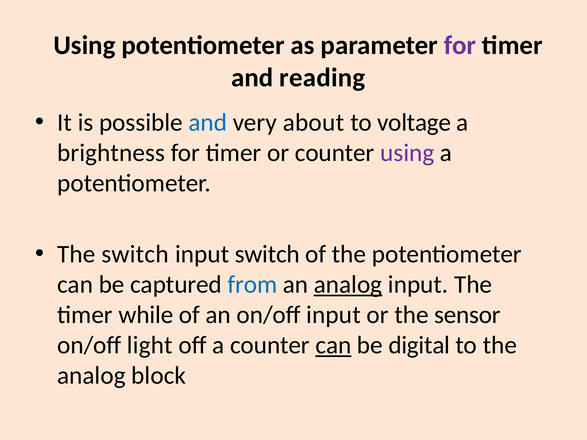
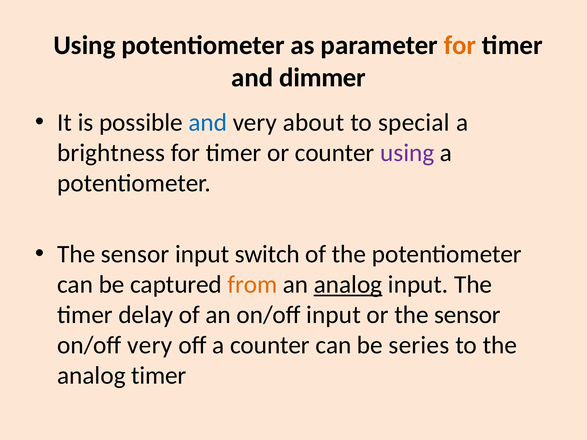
for colour: purple -> orange (460, 45)
reading: reading -> dimmer (323, 78)
voltage: voltage -> special (414, 123)
switch: switch -> sensor (135, 254)
from colour: blue -> orange (252, 285)
while: while -> delay (146, 315)
on/off light: light -> very (150, 345)
can underline: present -> none (333, 345)
digital: digital -> series (419, 345)
analog block: block -> timer (159, 376)
